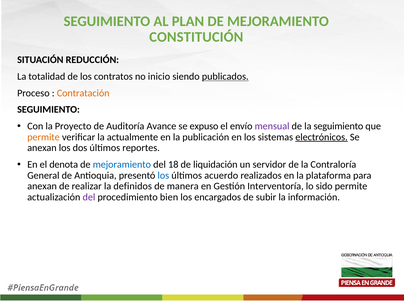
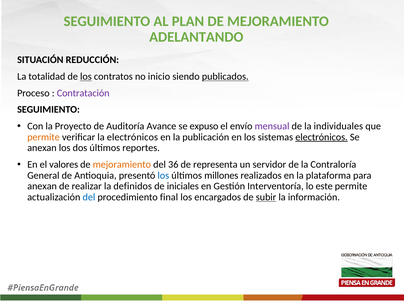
CONSTITUCIÓN: CONSTITUCIÓN -> ADELANTANDO (196, 37)
los underline: none -> present (86, 77)
Contratación colour: orange -> purple (83, 93)
la seguimiento: seguimiento -> individuales (338, 126)
la actualmente: actualmente -> electrónicos (132, 137)
denota: denota -> valores (64, 164)
mejoramiento colour: blue -> orange (122, 164)
18: 18 -> 36 (173, 164)
liquidación: liquidación -> representa (215, 164)
acuerdo: acuerdo -> millones (221, 175)
manera: manera -> iniciales (183, 186)
sido: sido -> este (324, 186)
del colour: purple -> blue (89, 197)
bien: bien -> final (169, 197)
subir underline: none -> present (266, 197)
